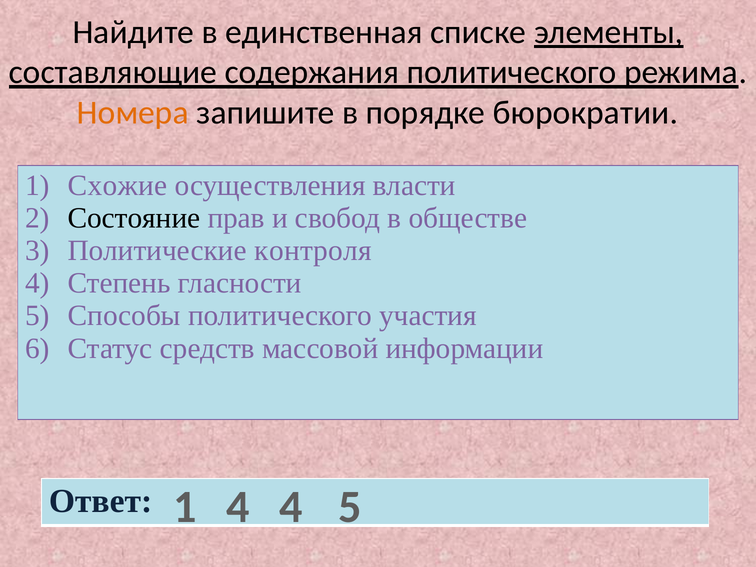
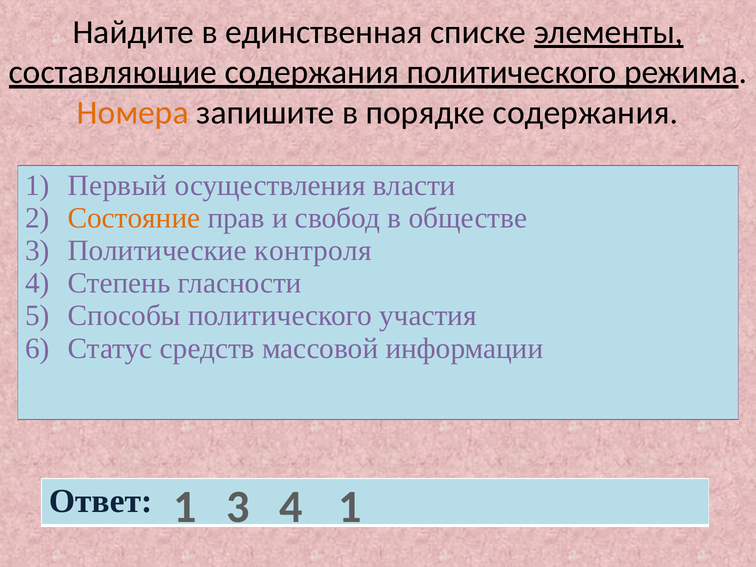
порядке бюрократии: бюрократии -> содержания (585, 113)
Схожие: Схожие -> Первый (118, 186)
Состояние colour: black -> orange (134, 218)
1 4: 4 -> 3 (238, 507)
4 5: 5 -> 1 (350, 507)
